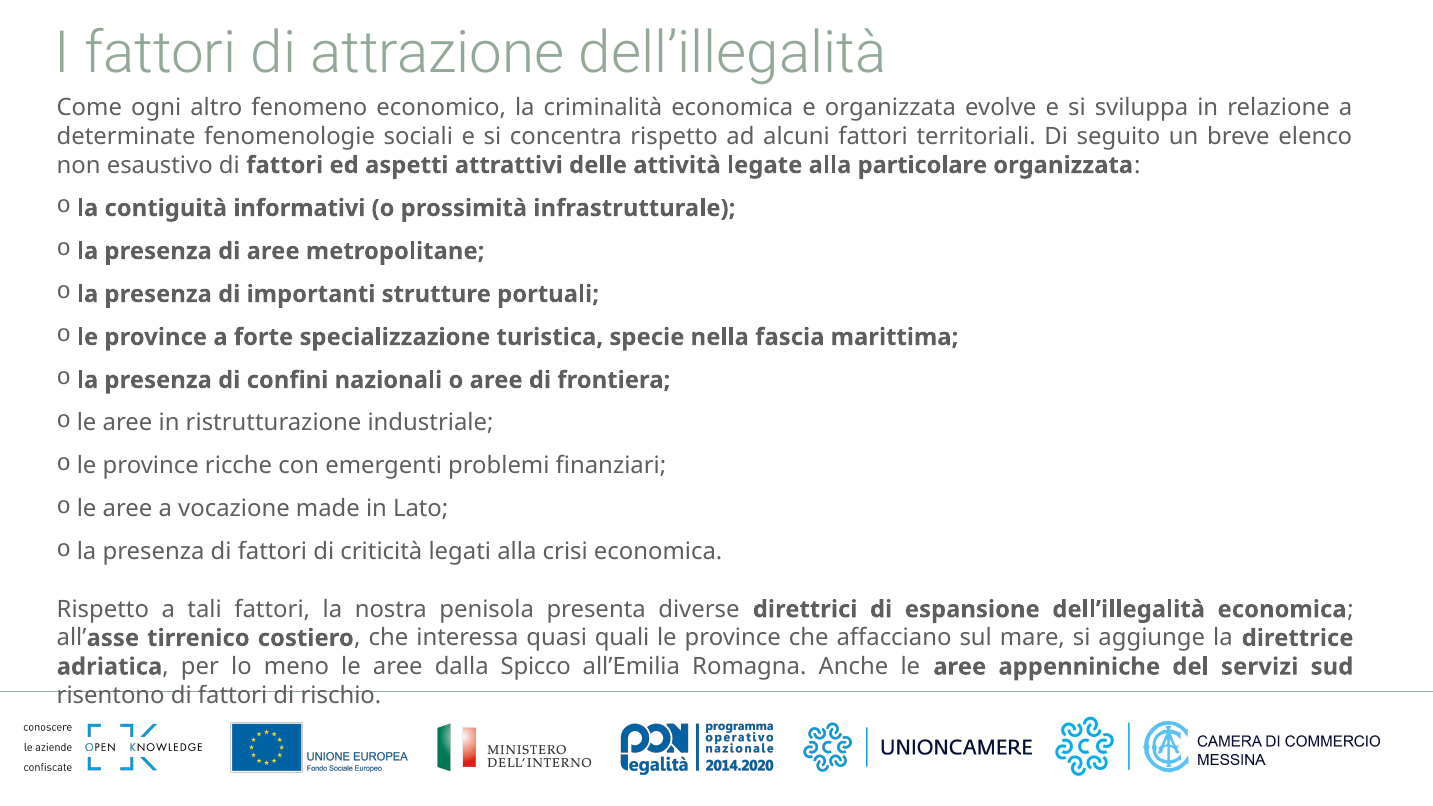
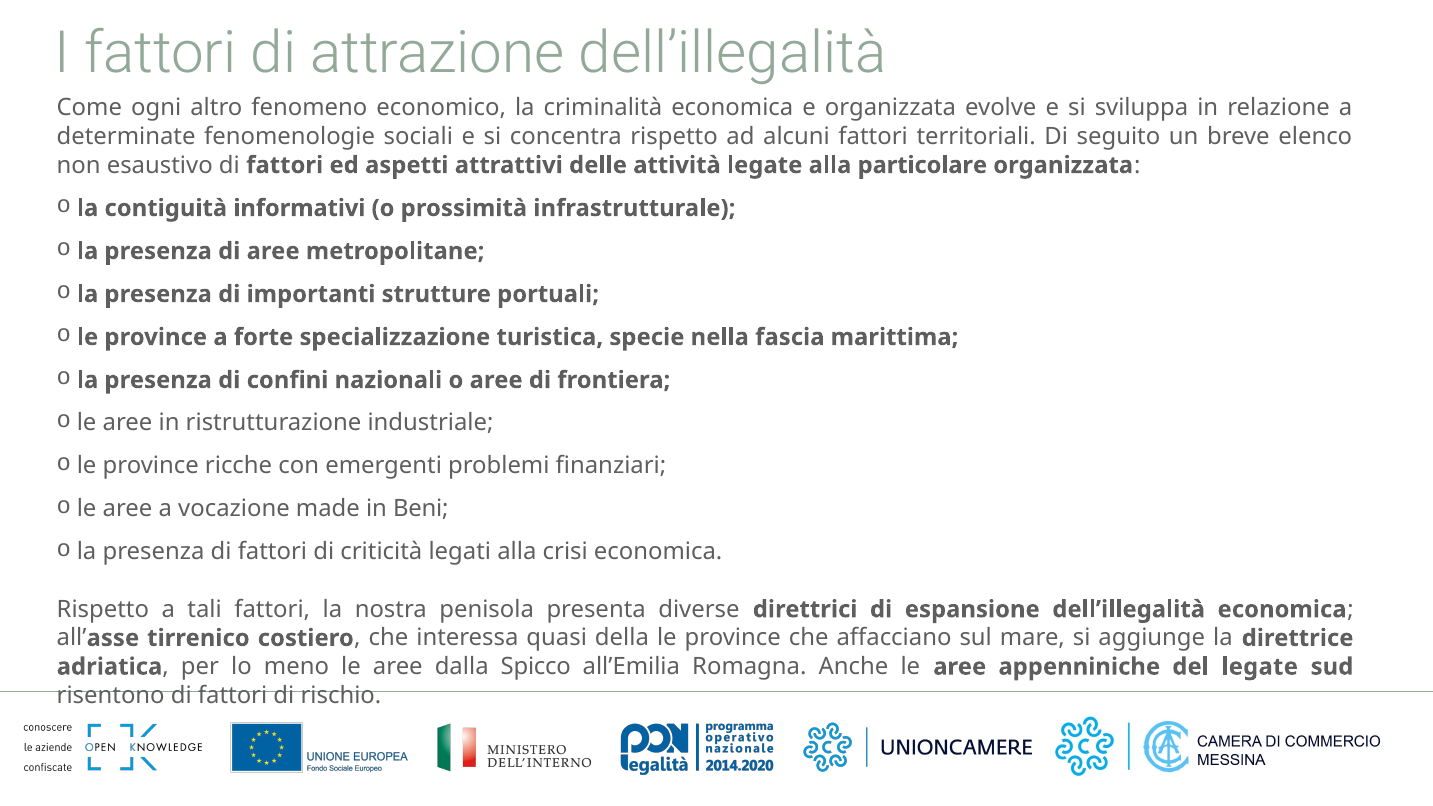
Lato: Lato -> Beni (421, 509)
quali: quali -> della (622, 638)
del servizi: servizi -> legate (1260, 667)
